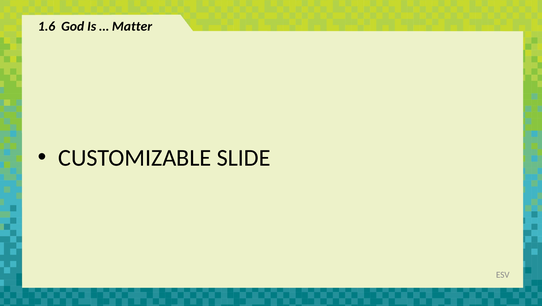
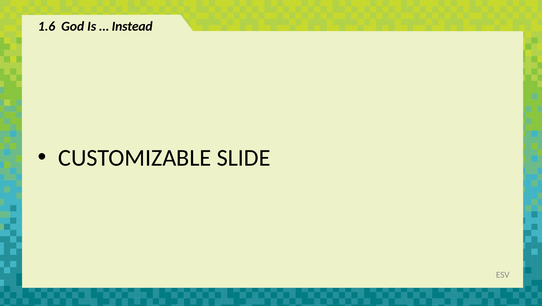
Matter: Matter -> Instead (132, 26)
